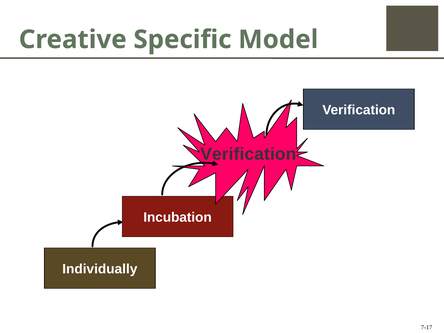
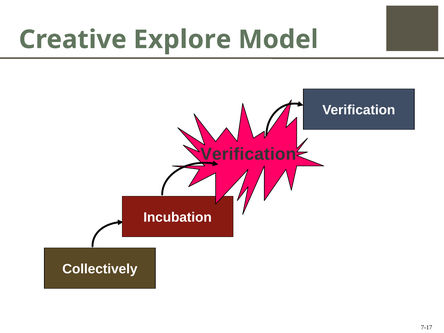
Specific: Specific -> Explore (182, 40)
Individually: Individually -> Collectively (100, 269)
